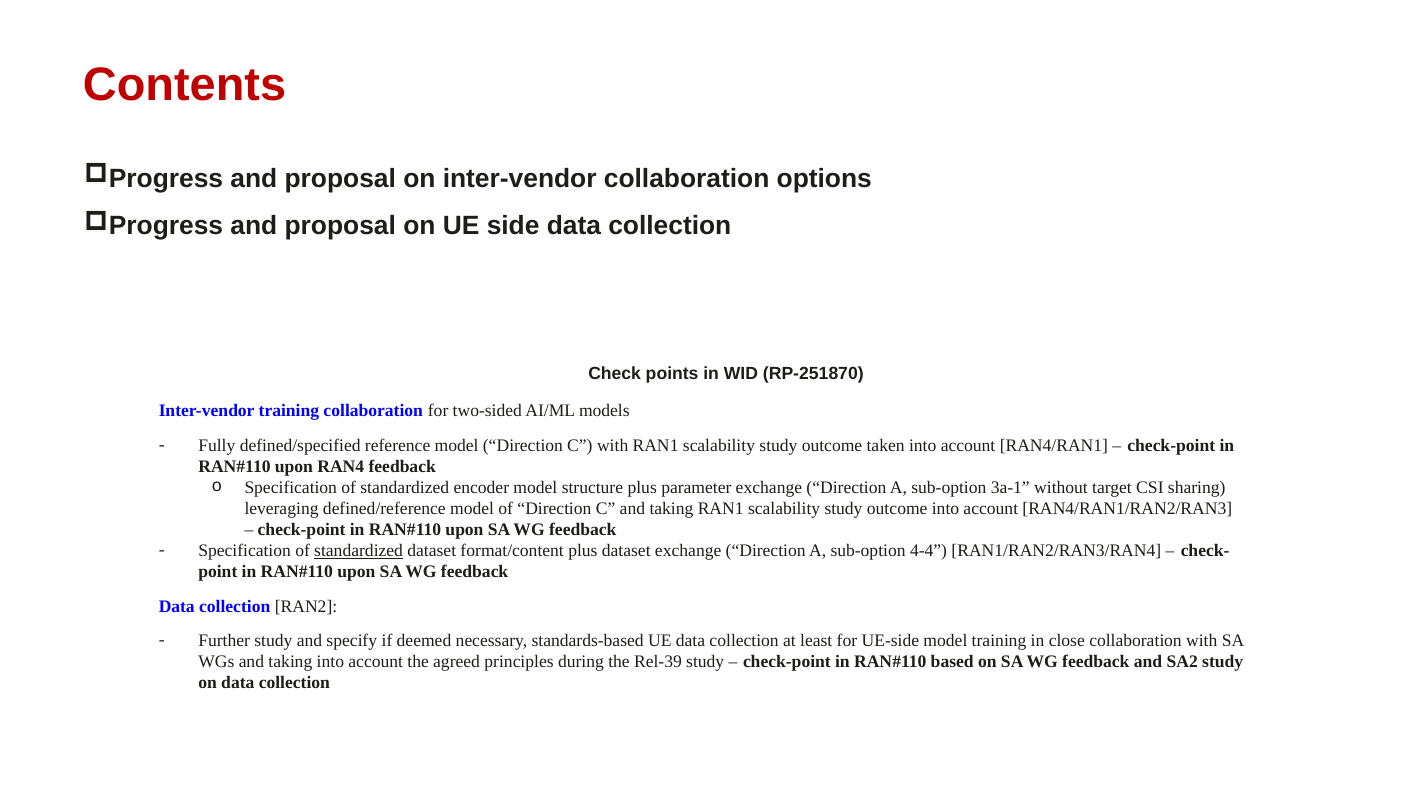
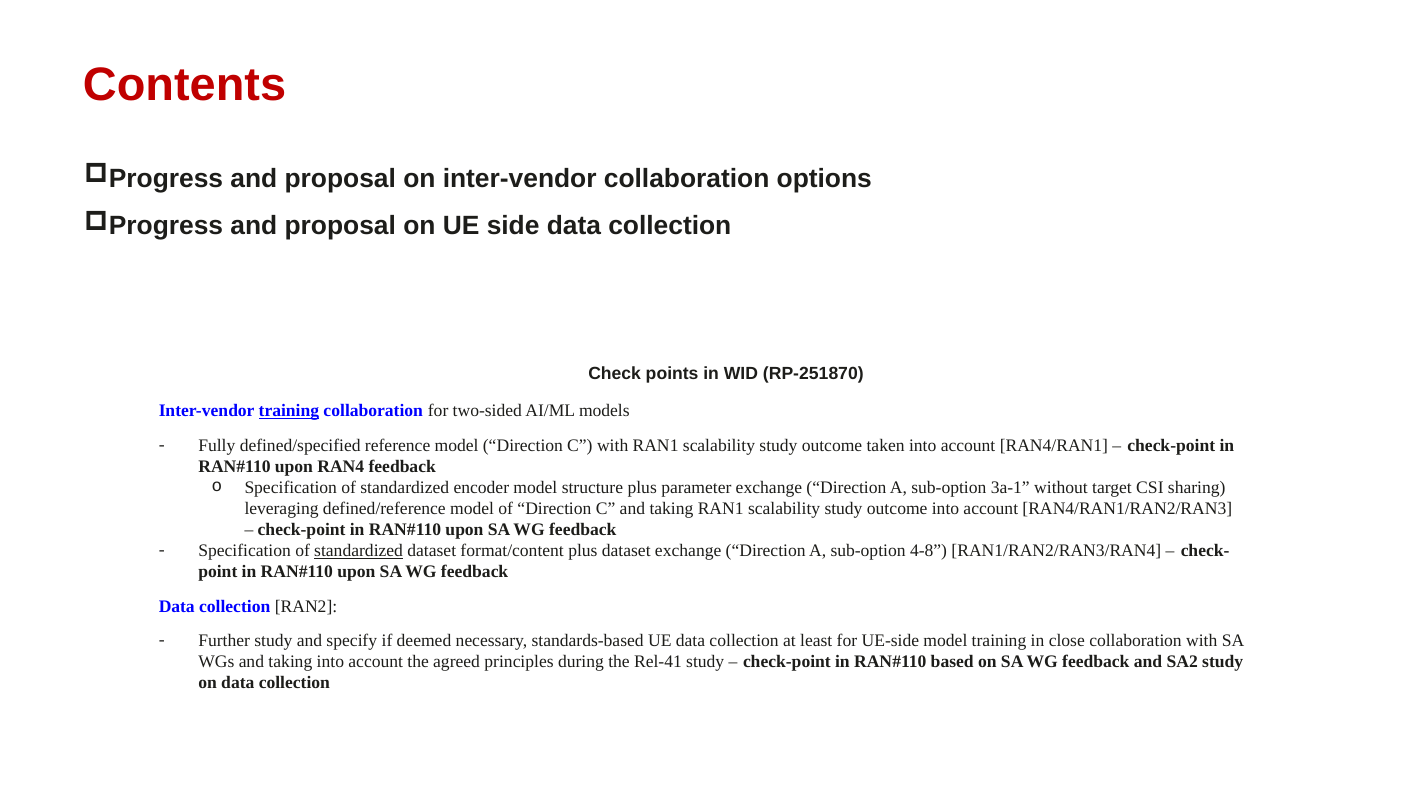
training underline: none -> present (289, 411)
4-4: 4-4 -> 4-8 (929, 551)
Rel-39: Rel-39 -> Rel-41 (658, 662)
